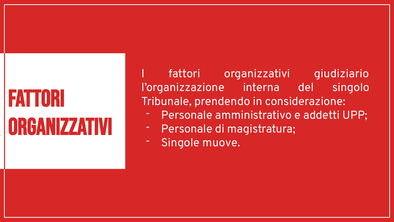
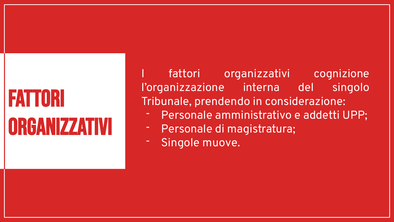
giudiziario: giudiziario -> cognizione (342, 73)
